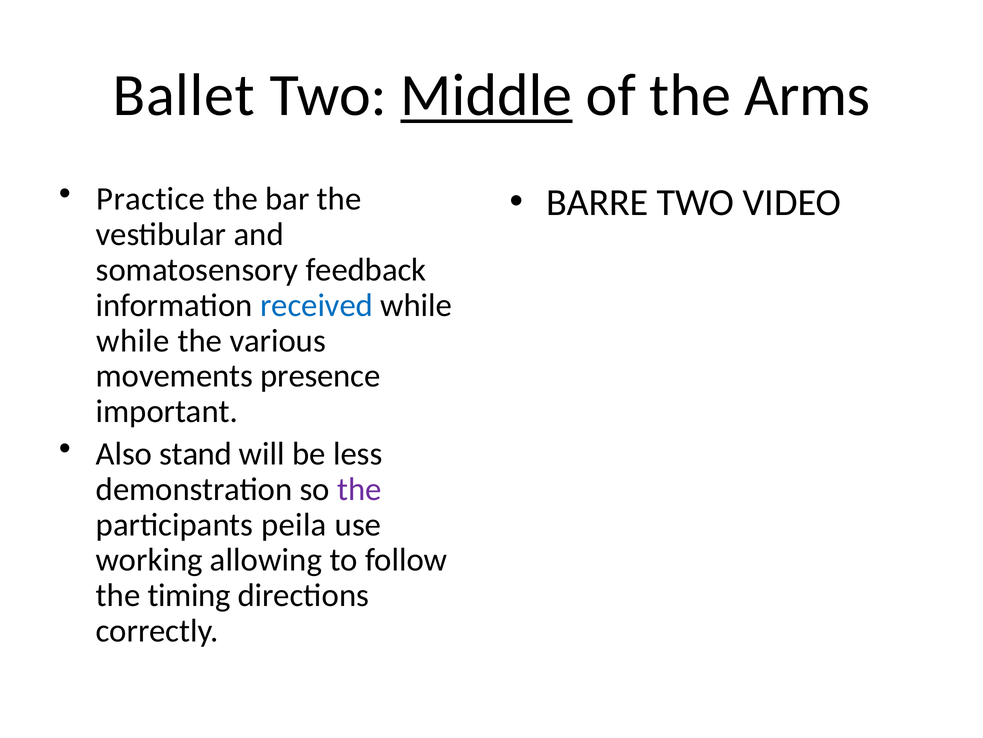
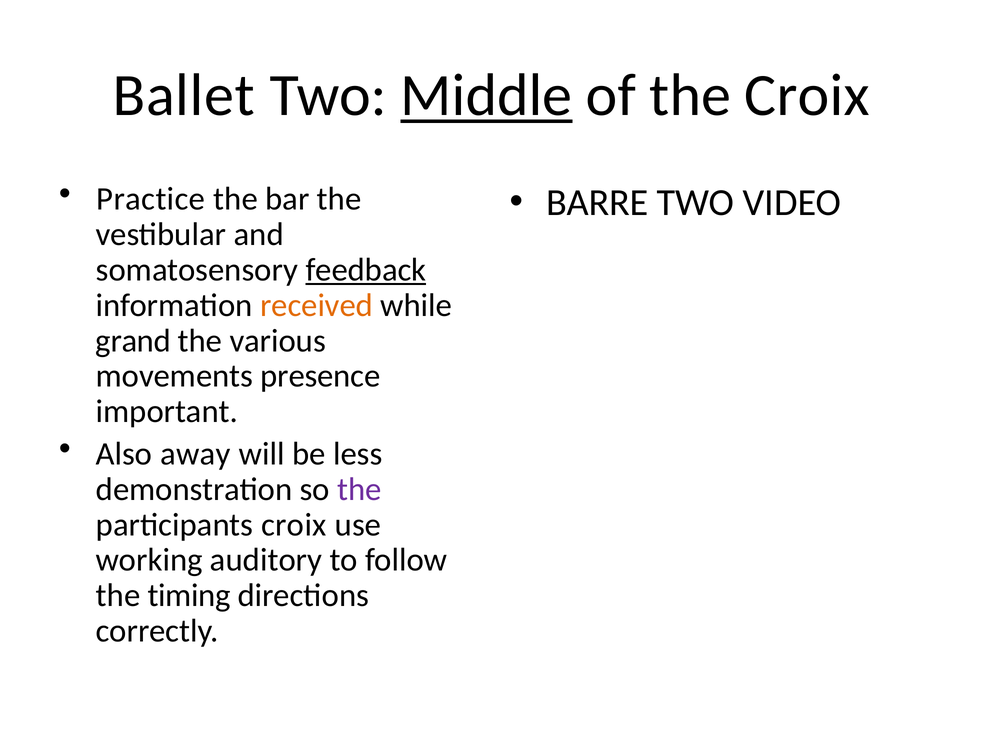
the Arms: Arms -> Croix (807, 95)
feedback underline: none -> present (366, 270)
received colour: blue -> orange (317, 305)
while: while -> grand (133, 340)
stand: stand -> away (195, 453)
participants peila: peila -> croix (294, 524)
allowing: allowing -> auditory (266, 560)
